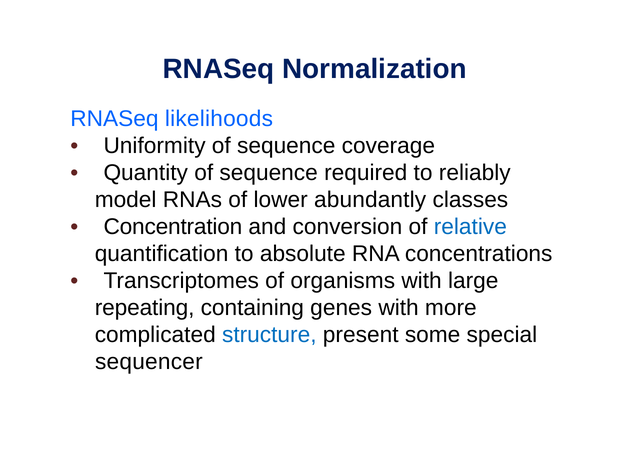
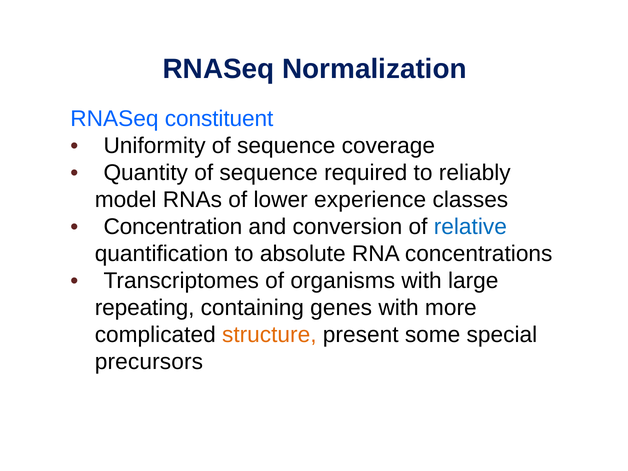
likelihoods: likelihoods -> constituent (219, 119)
abundantly: abundantly -> experience (370, 200)
structure colour: blue -> orange (269, 335)
sequencer: sequencer -> precursors (149, 362)
